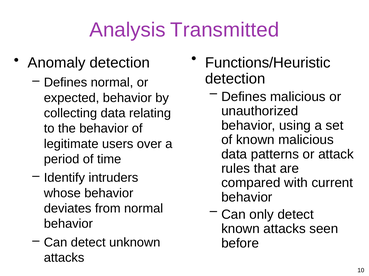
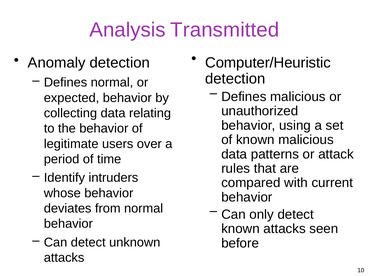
Functions/Heuristic: Functions/Heuristic -> Computer/Heuristic (268, 63)
